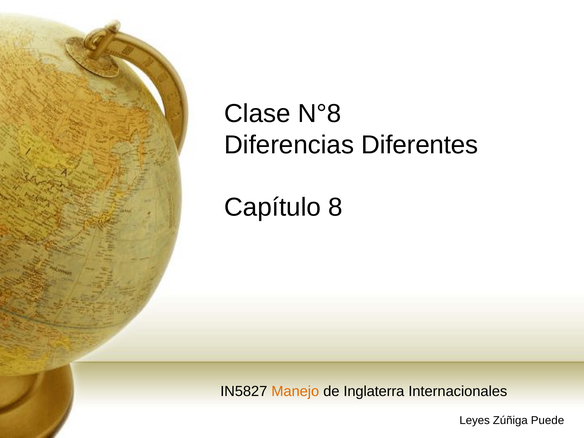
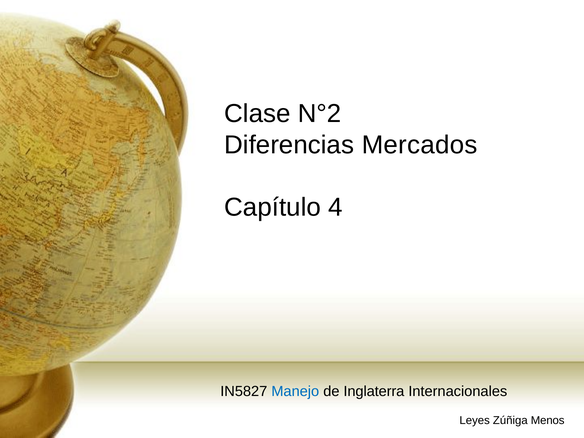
N°8: N°8 -> N°2 (320, 114)
Diferentes: Diferentes -> Mercados (420, 145)
8: 8 -> 4 (335, 207)
Manejo colour: orange -> blue (295, 391)
Puede: Puede -> Menos (548, 421)
